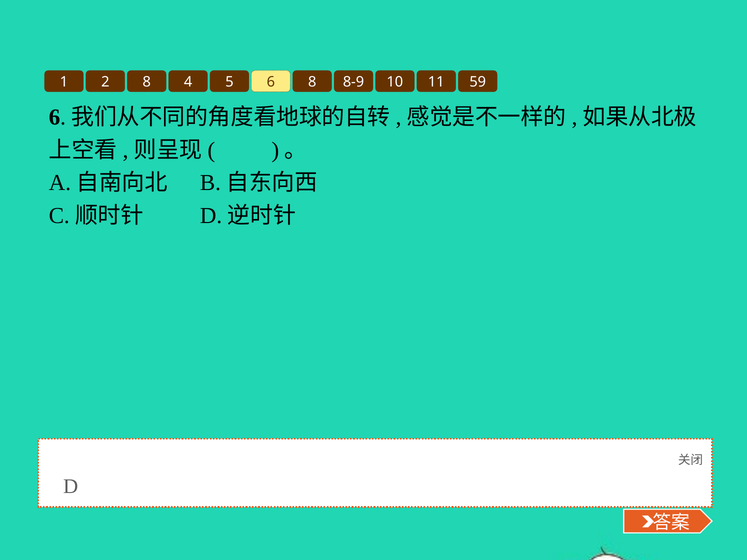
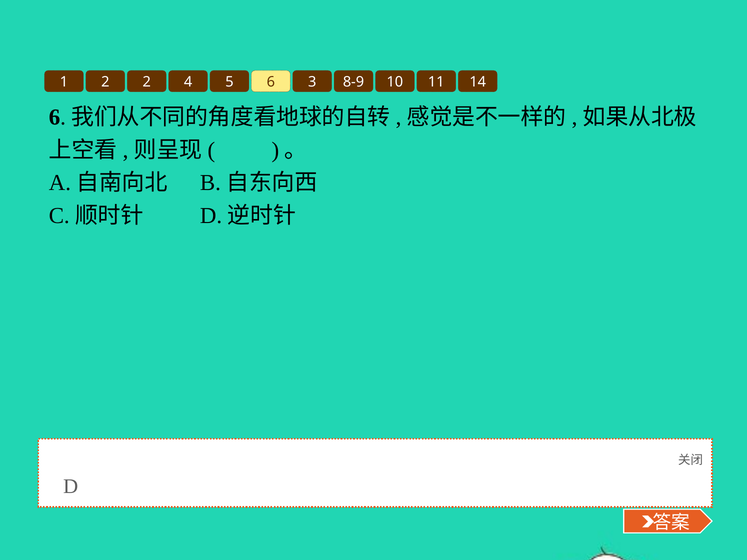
2 8: 8 -> 2 (147, 82)
6 8: 8 -> 3 (312, 82)
59: 59 -> 14 (478, 82)
